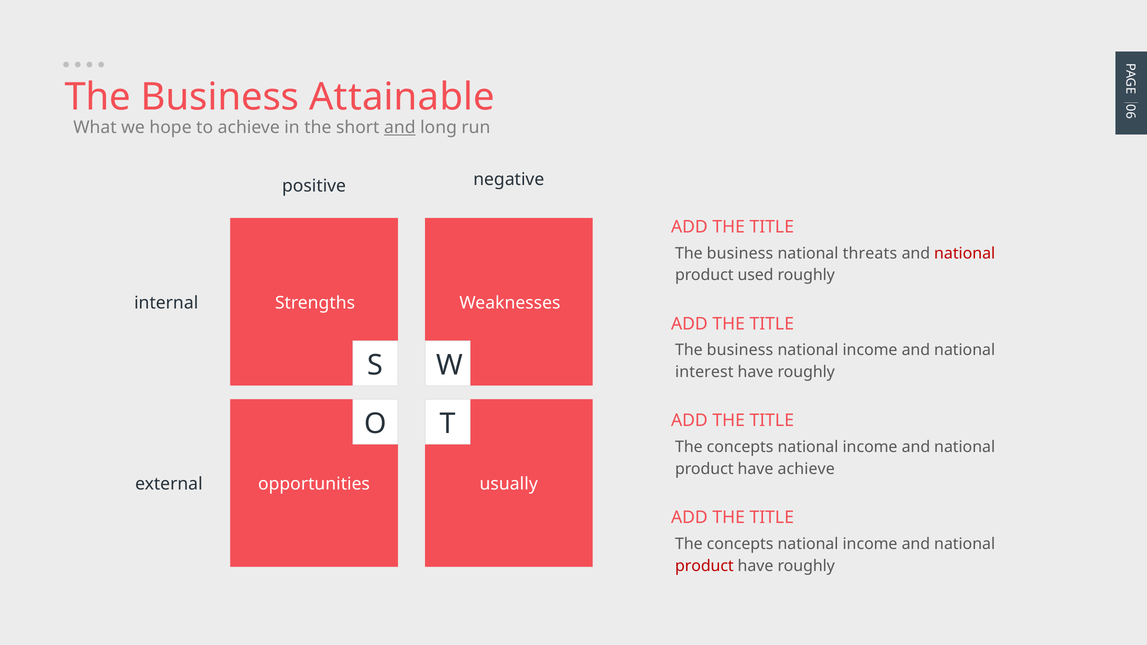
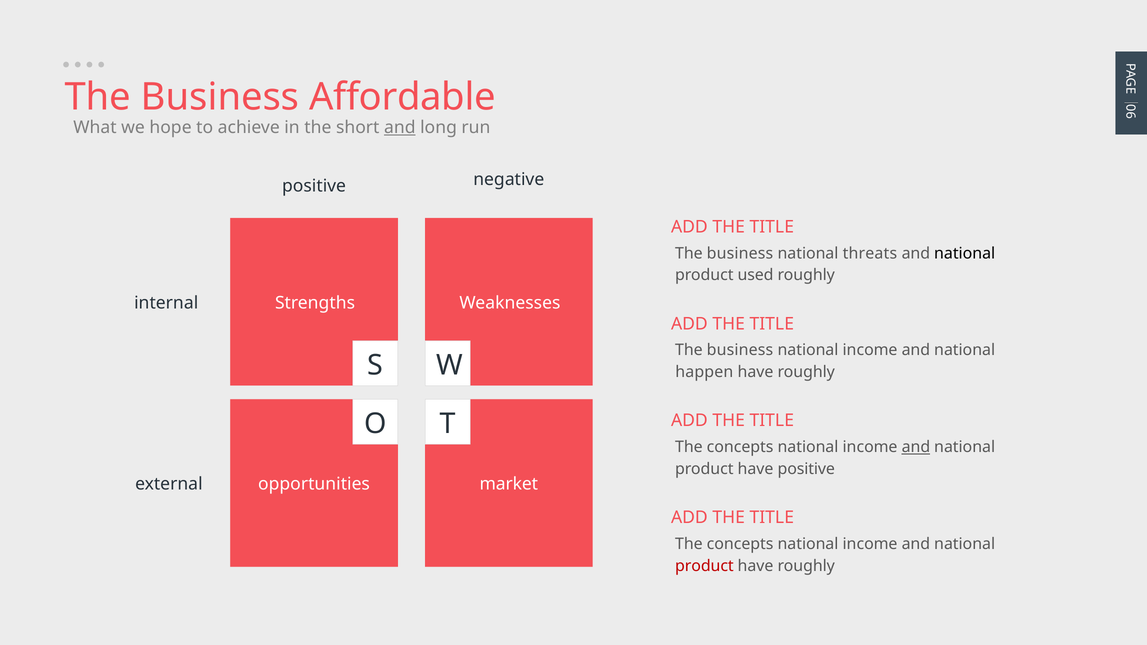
Attainable: Attainable -> Affordable (402, 97)
national colour: red -> black (965, 253)
interest: interest -> happen (704, 372)
and underline: none -> present (916, 447)
have achieve: achieve -> positive (806, 469)
usually: usually -> market (509, 484)
